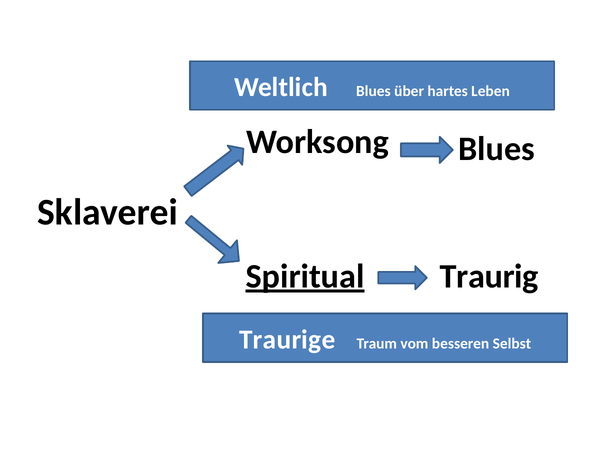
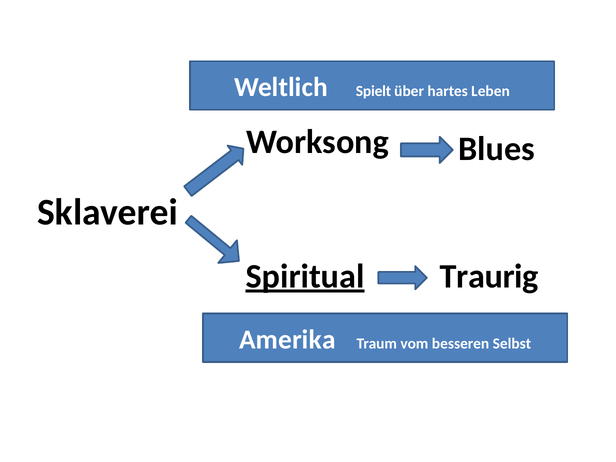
Weltlich Blues: Blues -> Spielt (374, 91)
Traurige: Traurige -> Amerika (287, 340)
